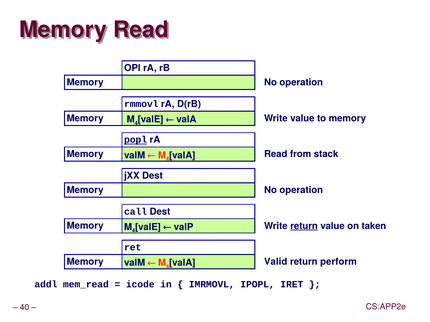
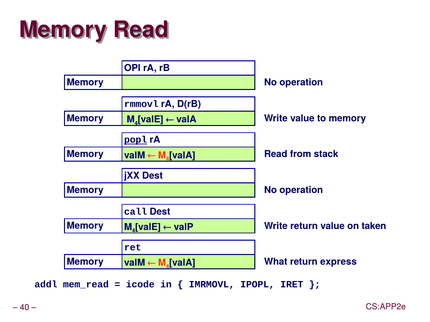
return underline: present -> none (304, 226)
Valid: Valid -> What (276, 262)
perform: perform -> express (338, 262)
